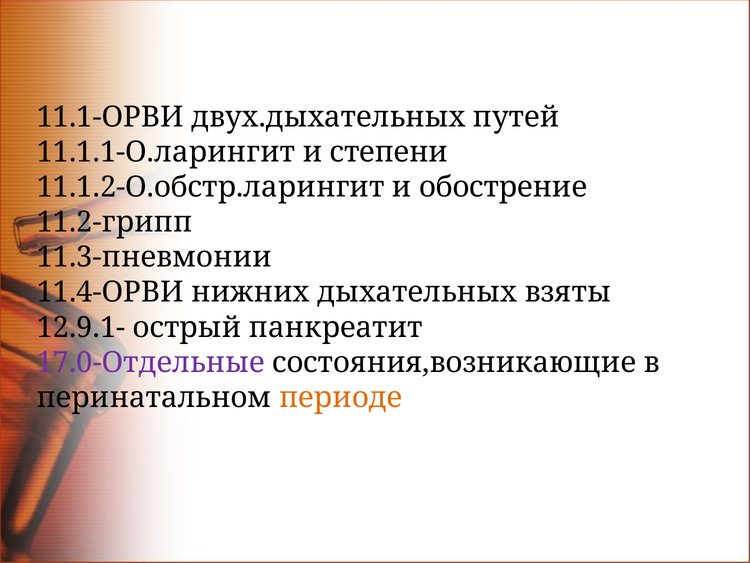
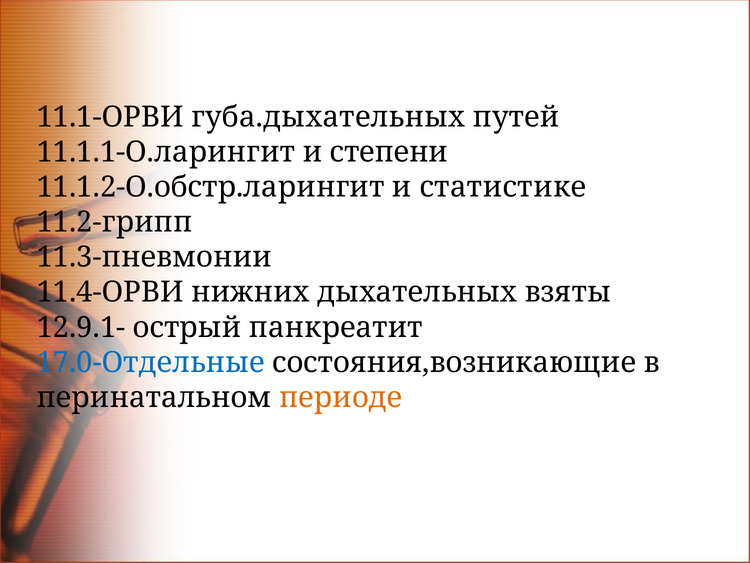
двух.дыхательных: двух.дыхательных -> губа.дыхательных (328, 117)
обострение: обострение -> статистике (503, 187)
17.0-Отдельные colour: purple -> blue (151, 362)
